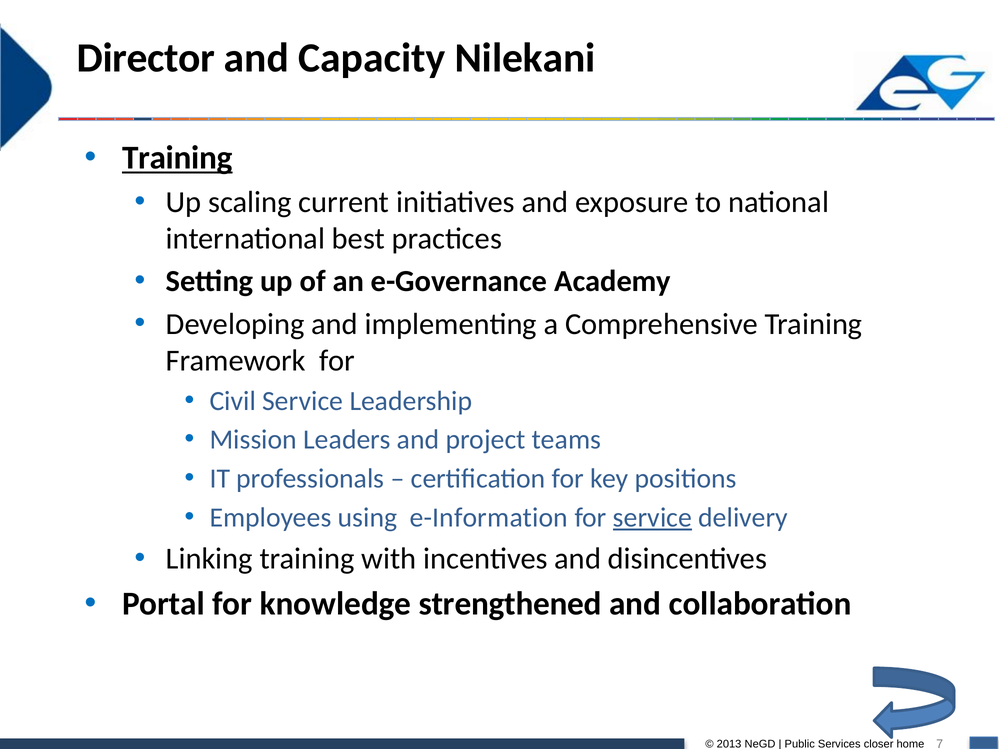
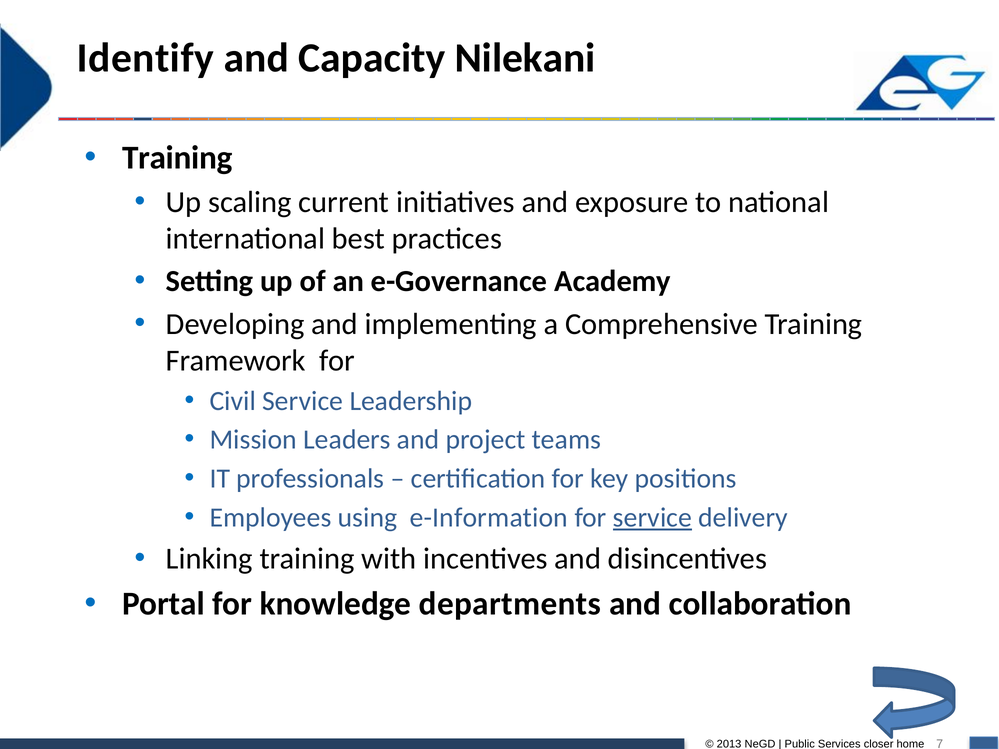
Director: Director -> Identify (145, 58)
Training underline: present -> none (177, 158)
strengthened: strengthened -> departments (510, 604)
